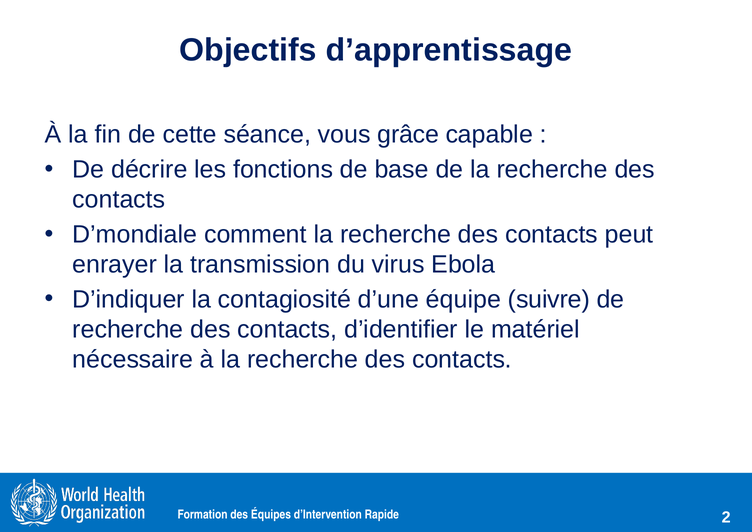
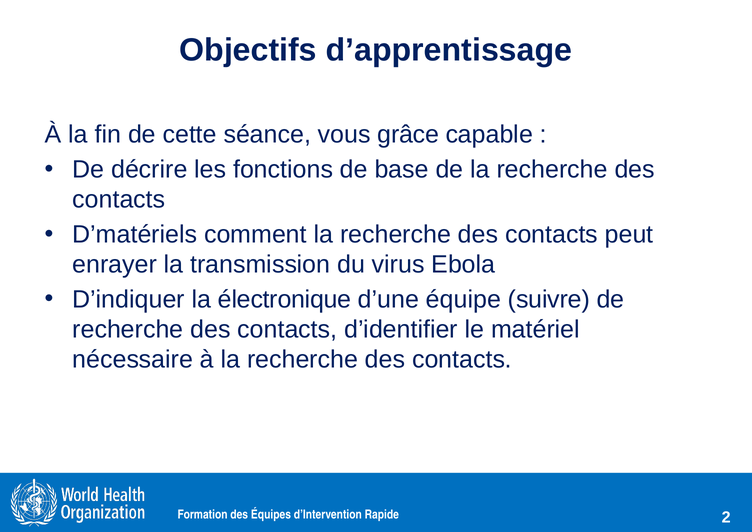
D’mondiale: D’mondiale -> D’matériels (135, 235)
contagiosité: contagiosité -> électronique (285, 299)
